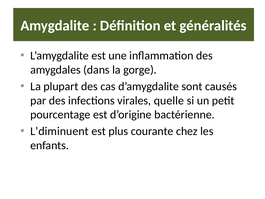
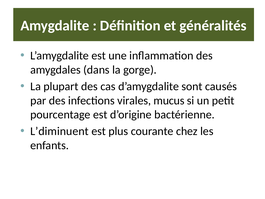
quelle: quelle -> mucus (169, 100)
